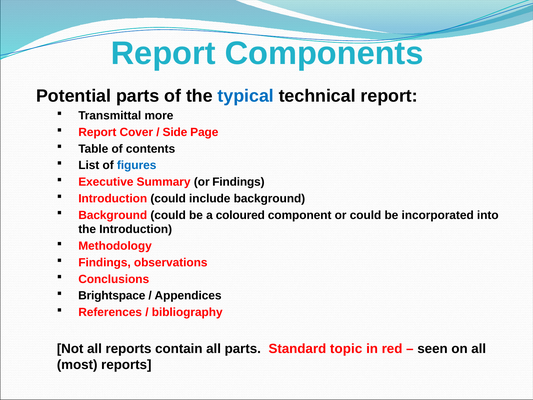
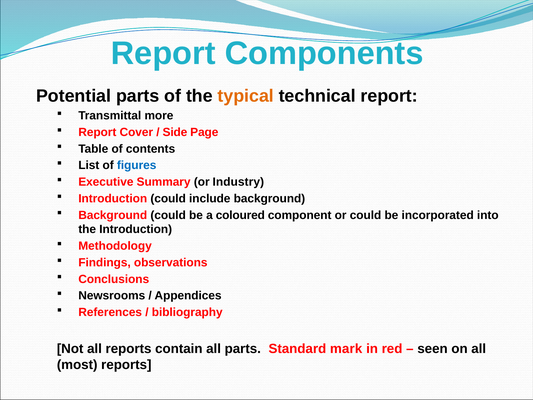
typical colour: blue -> orange (246, 96)
or Findings: Findings -> Industry (238, 182)
Brightspace: Brightspace -> Newsrooms (112, 295)
topic: topic -> mark (346, 349)
